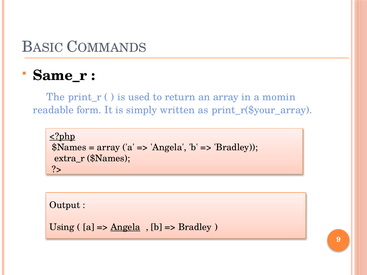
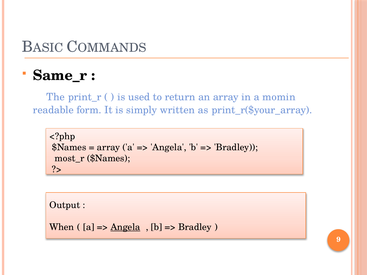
<?php underline: present -> none (62, 136)
extra_r: extra_r -> most_r (69, 158)
Using: Using -> When (62, 227)
